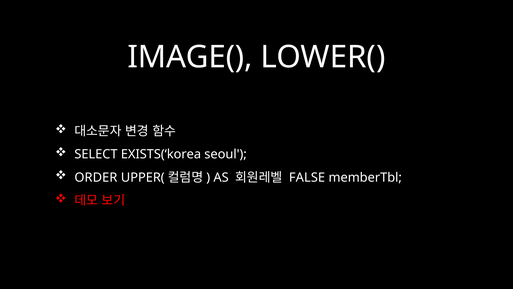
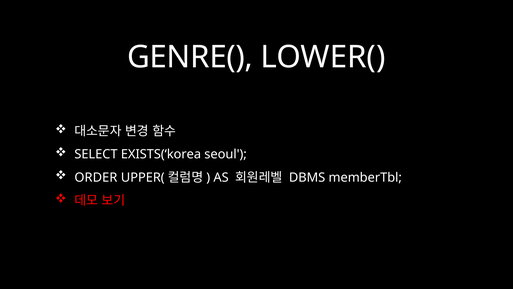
IMAGE(: IMAGE( -> GENRE( (190, 57)
FALSE: FALSE -> DBMS (307, 177)
